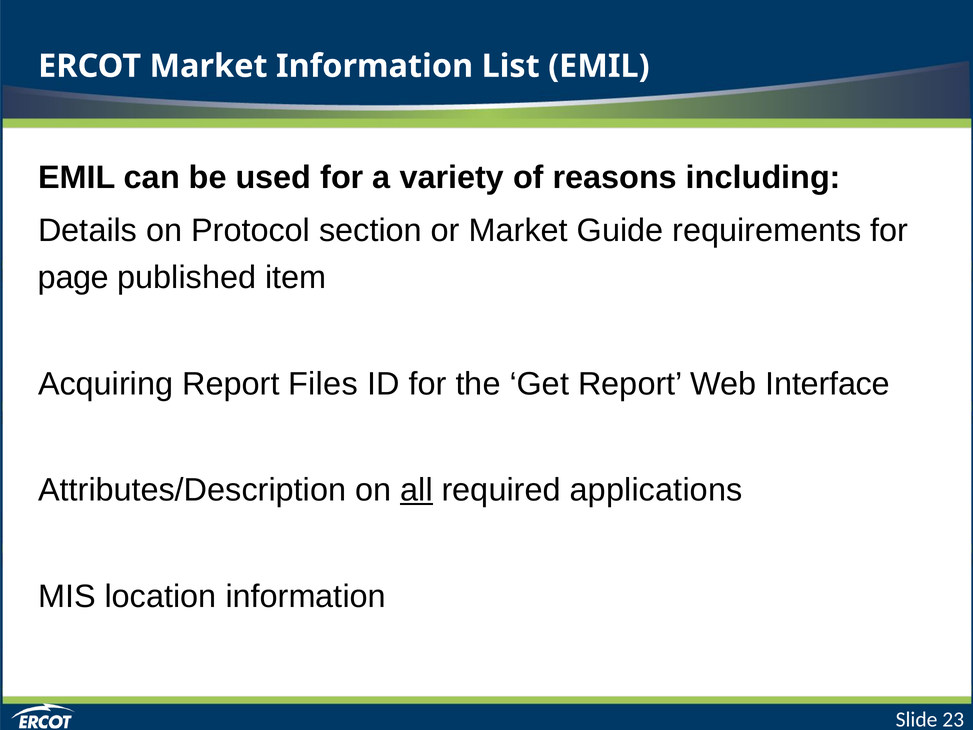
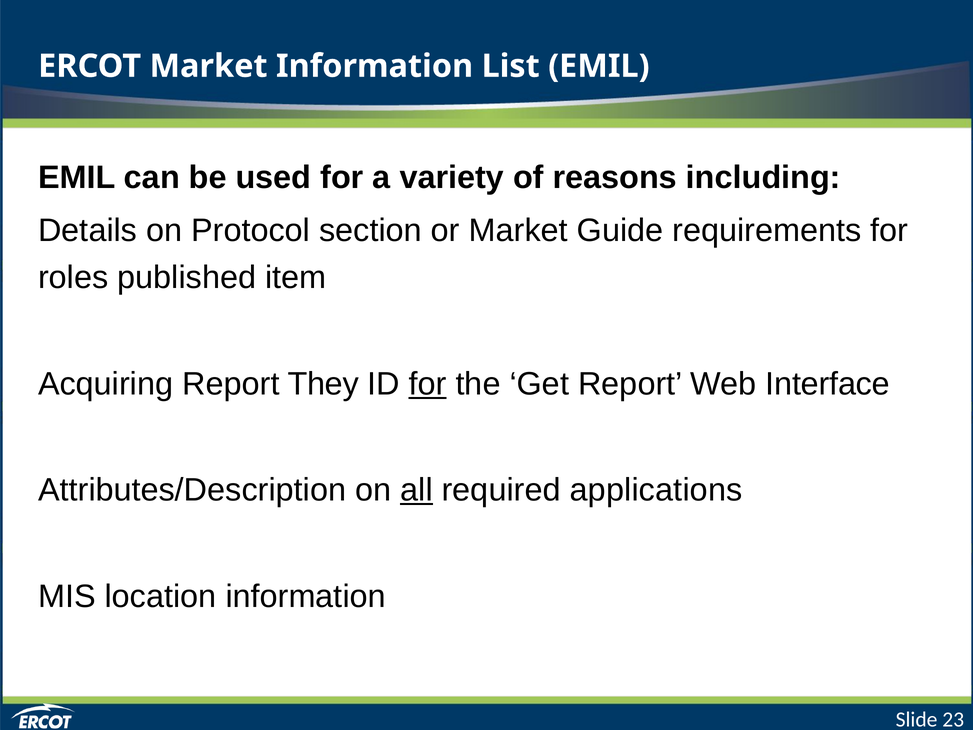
page: page -> roles (73, 277)
Files: Files -> They (323, 384)
for underline: none -> present (428, 384)
